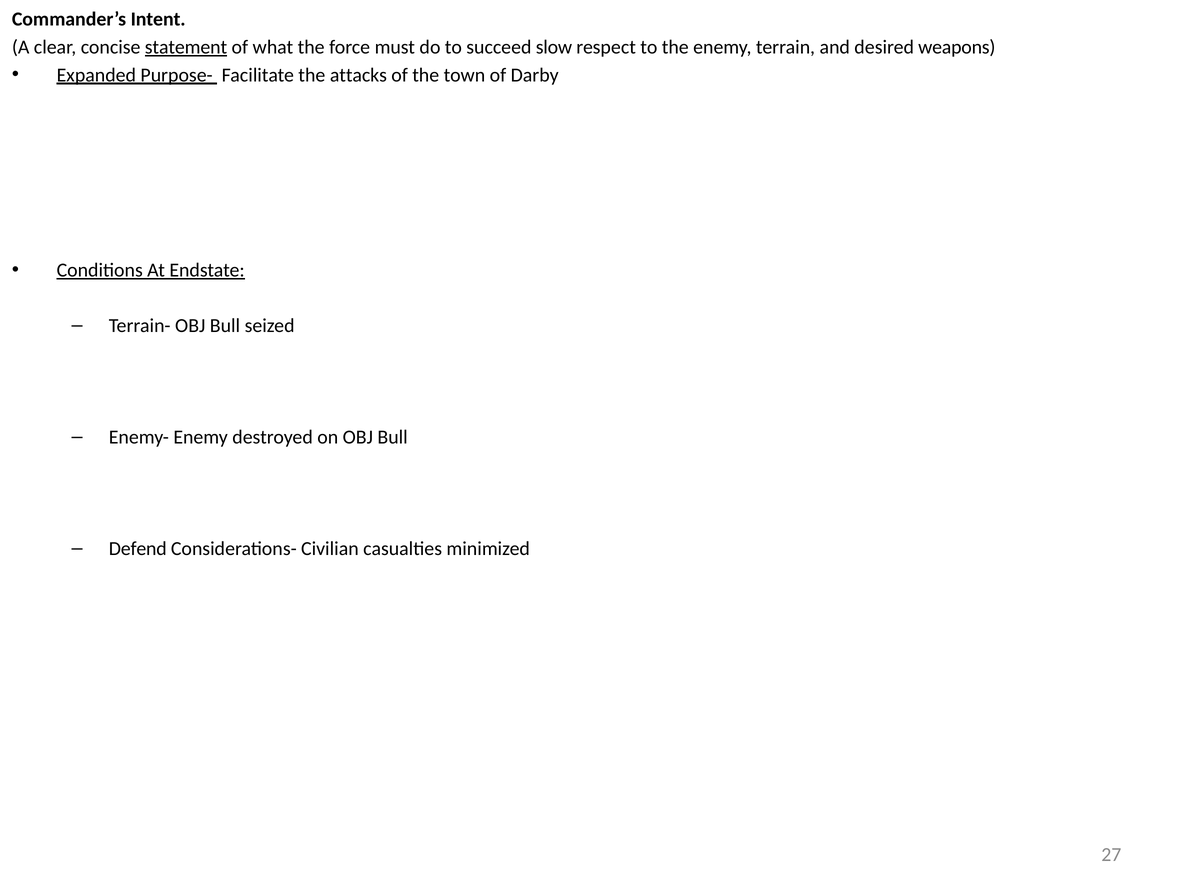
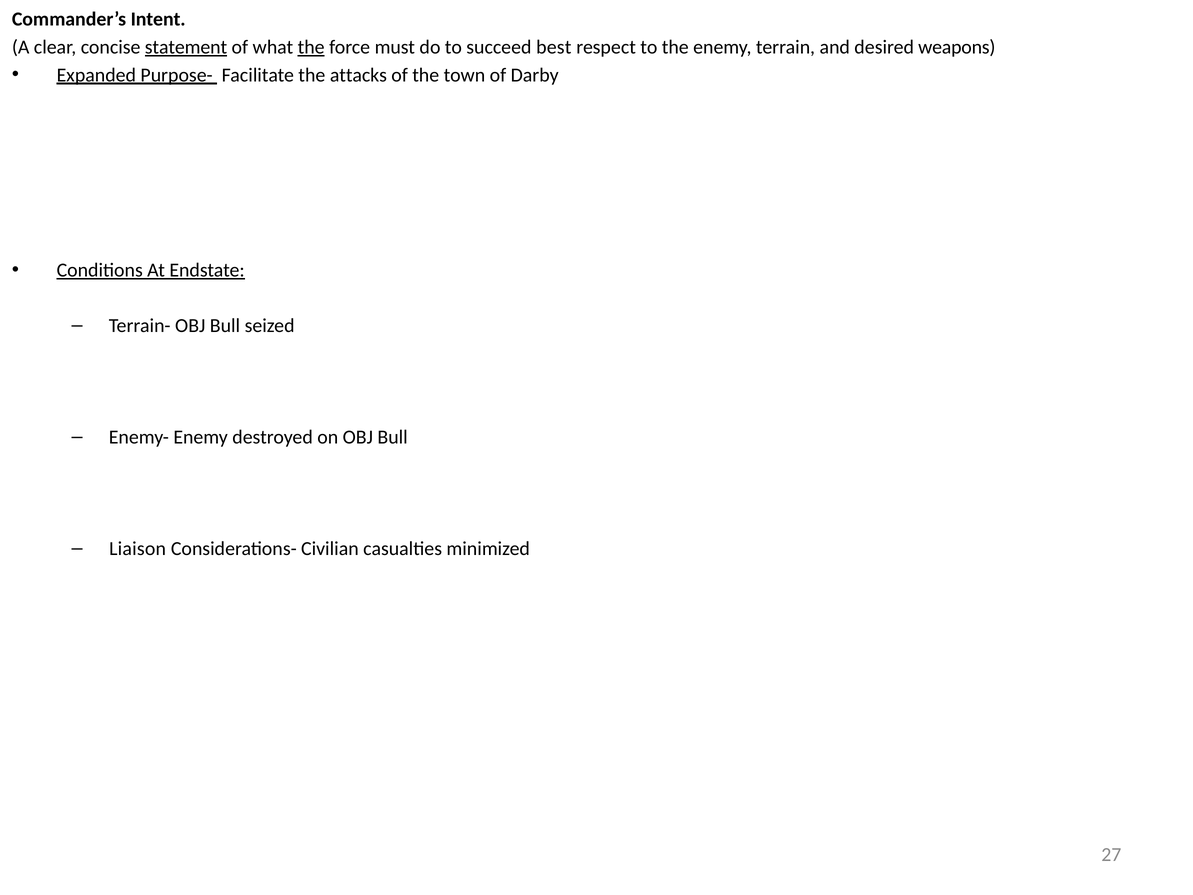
the underline: none -> present (311, 47)
slow: slow -> best (554, 47)
Defend: Defend -> Liaison (138, 548)
